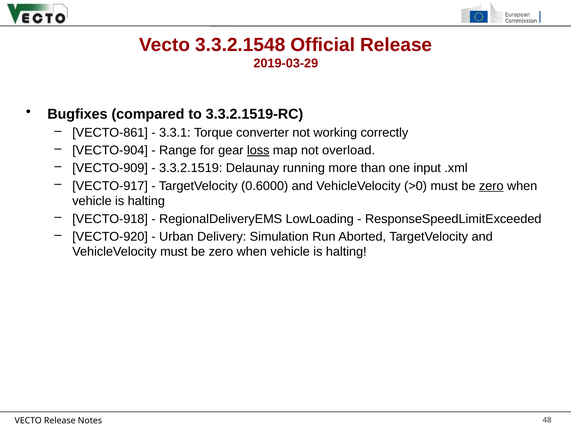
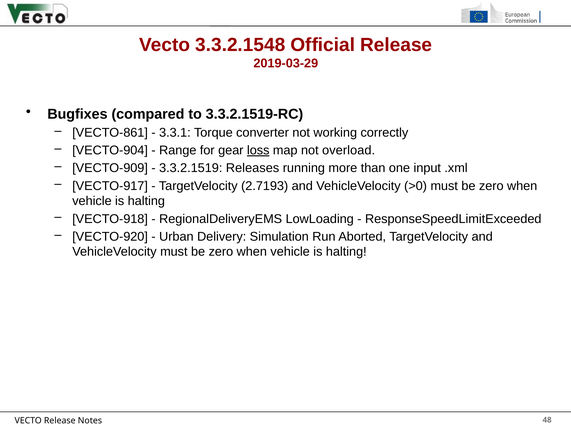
Delaunay: Delaunay -> Releases (253, 168)
0.6000: 0.6000 -> 2.7193 (265, 186)
zero underline: present -> none (491, 186)
